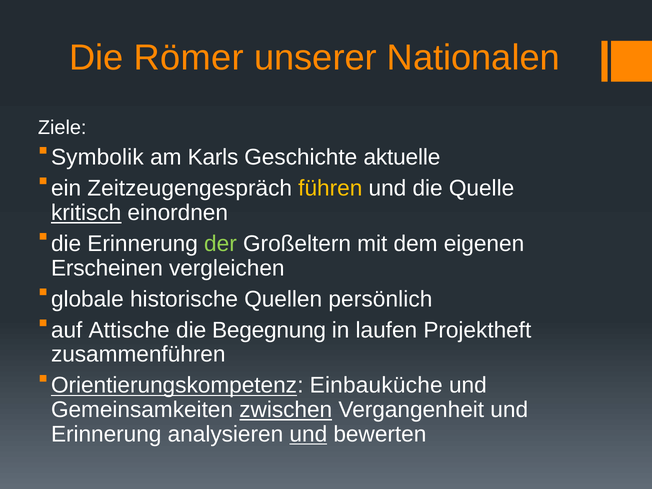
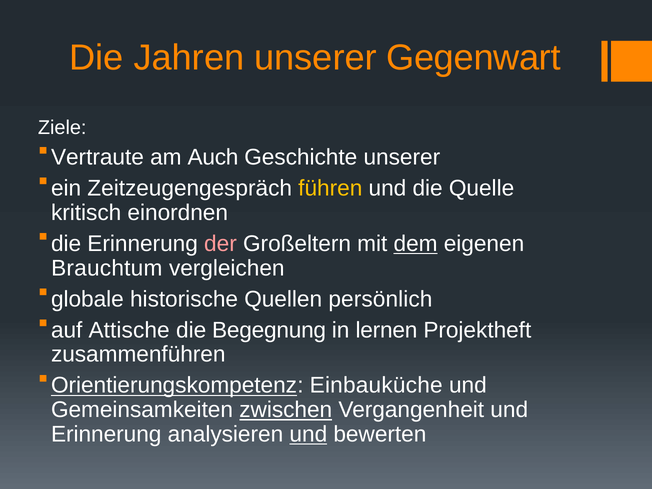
Römer: Römer -> Jahren (189, 58)
Nationalen: Nationalen -> Gegenwart (474, 58)
Symbolik: Symbolik -> Vertraute (97, 157)
Karls: Karls -> Auch (213, 157)
Geschichte aktuelle: aktuelle -> unserer (402, 157)
kritisch underline: present -> none (86, 213)
der colour: light green -> pink (220, 244)
dem underline: none -> present (416, 244)
Erscheinen: Erscheinen -> Brauchtum (107, 268)
laufen: laufen -> lernen (386, 330)
